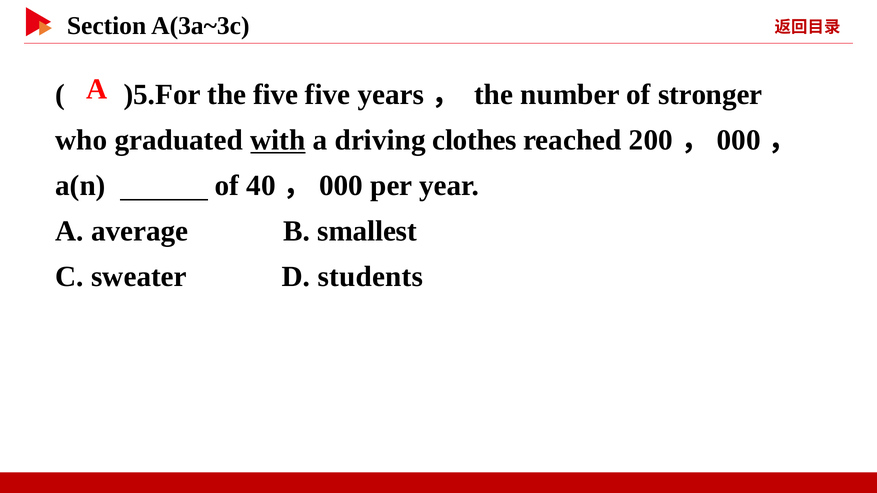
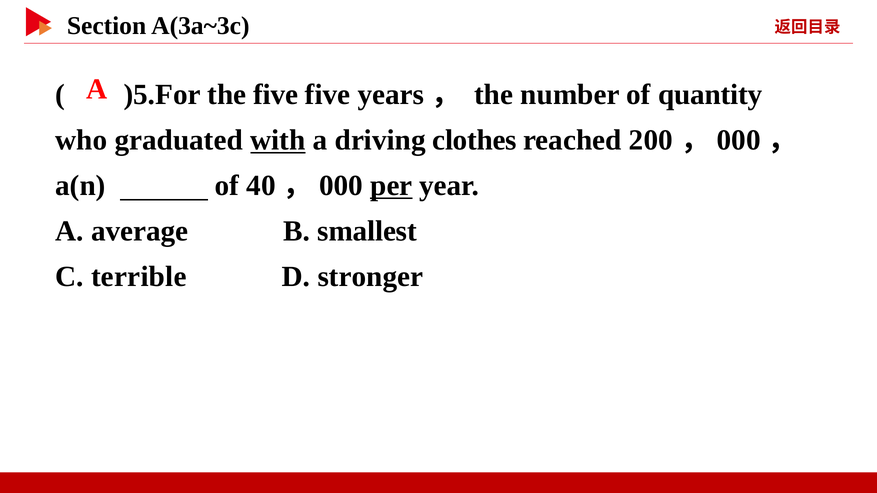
stronger: stronger -> quantity (710, 95)
per underline: none -> present (391, 186)
sweater: sweater -> terrible (139, 277)
students: students -> stronger (370, 277)
